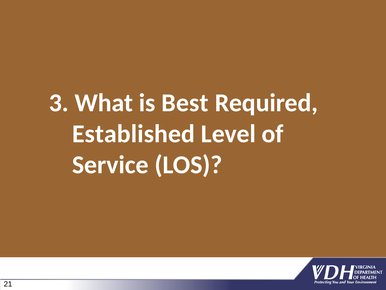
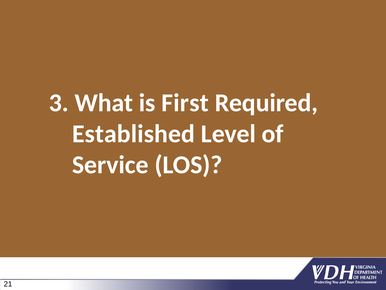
Best: Best -> First (185, 103)
